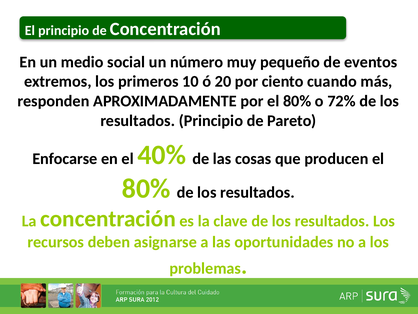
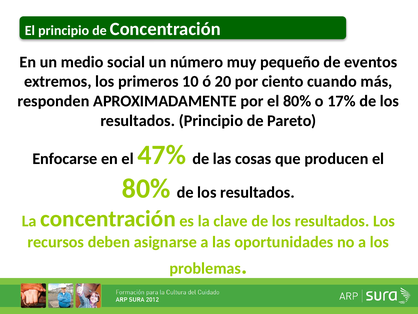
72%: 72% -> 17% (342, 101)
40%: 40% -> 47% (162, 155)
